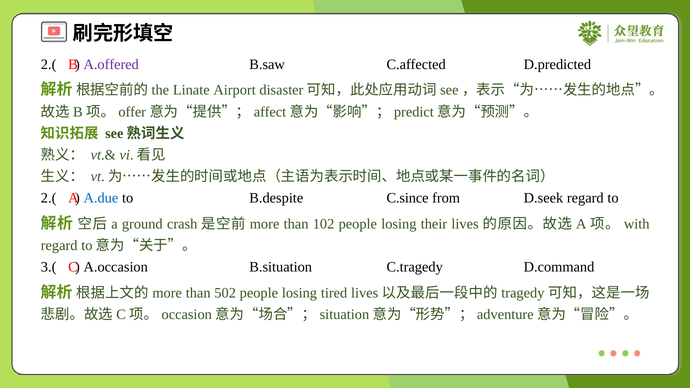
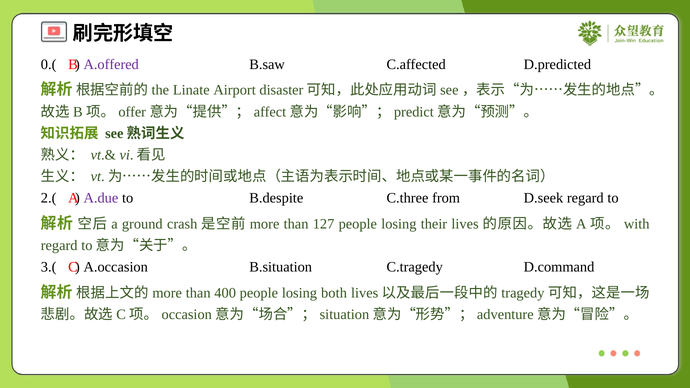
2.(: 2.( -> 0.( (49, 65)
A.due colour: blue -> purple (101, 198)
C.since: C.since -> C.three (407, 198)
102: 102 -> 127 (324, 224)
502: 502 -> 400 (225, 293)
tired: tired -> both (334, 293)
